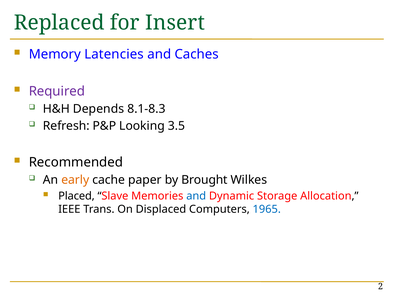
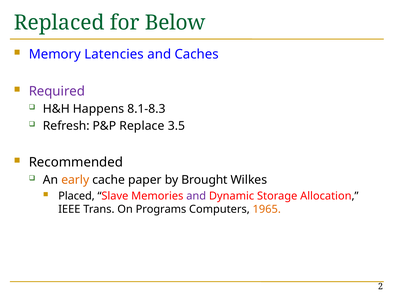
Insert: Insert -> Below (175, 23)
Depends: Depends -> Happens (99, 109)
Looking: Looking -> Replace (142, 126)
and colour: blue -> purple (196, 196)
Displaced: Displaced -> Programs (161, 209)
1965 colour: blue -> orange (267, 209)
